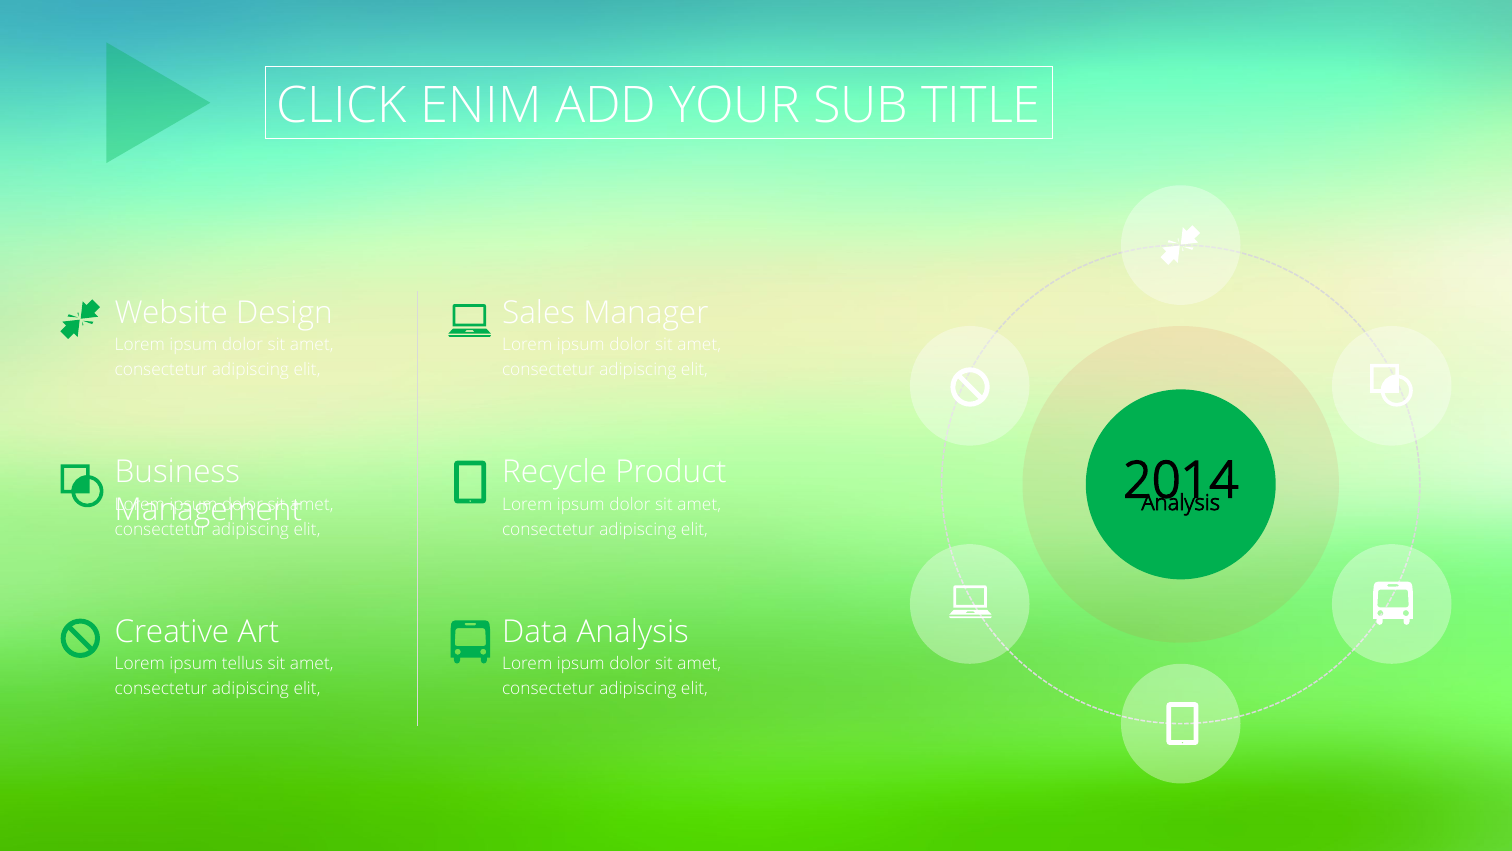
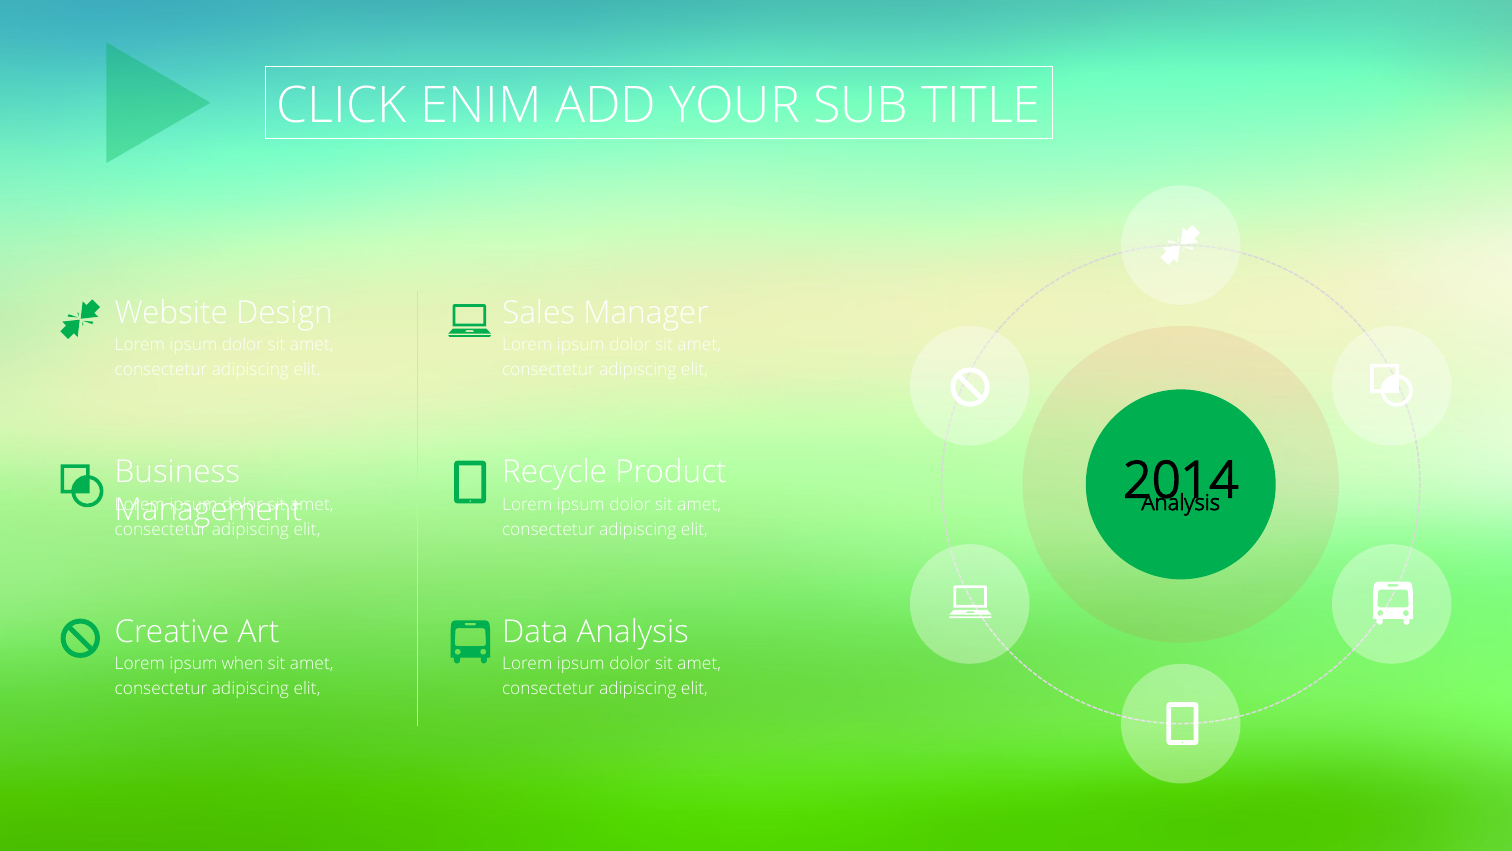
tellus: tellus -> when (243, 664)
